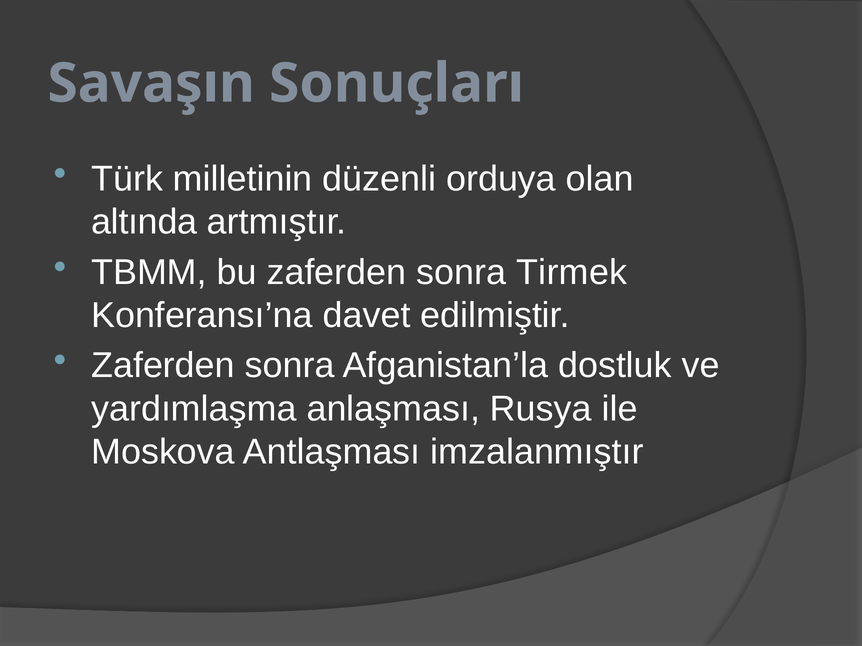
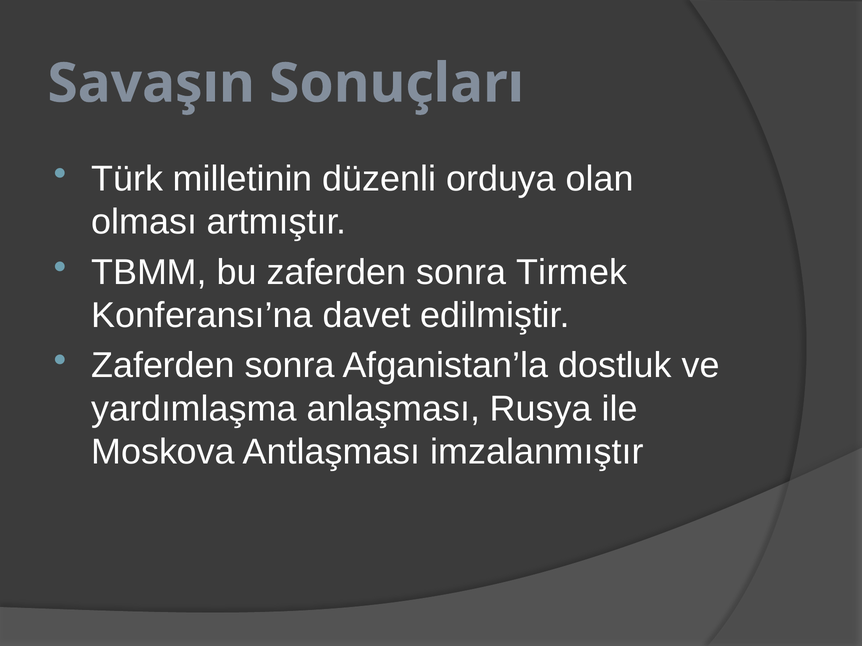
altında: altında -> olması (144, 222)
